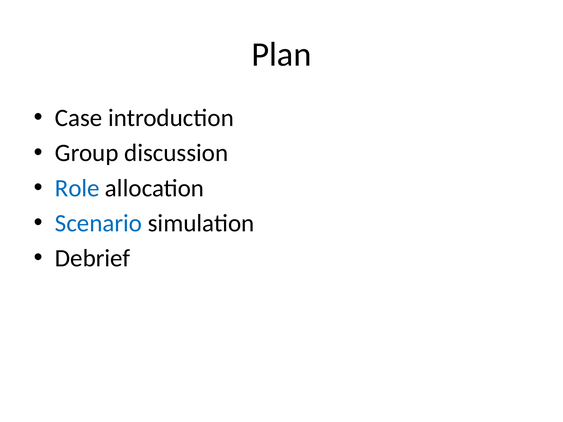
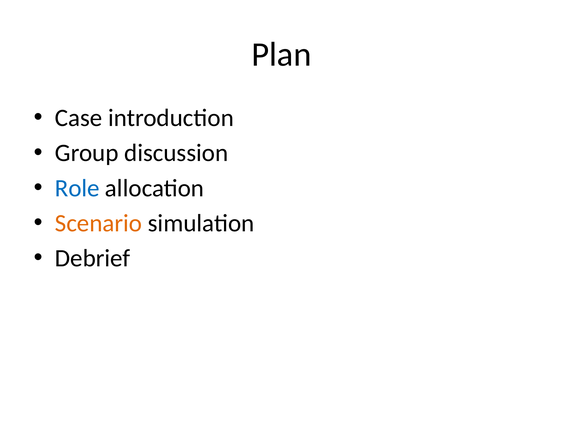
Scenario colour: blue -> orange (99, 223)
